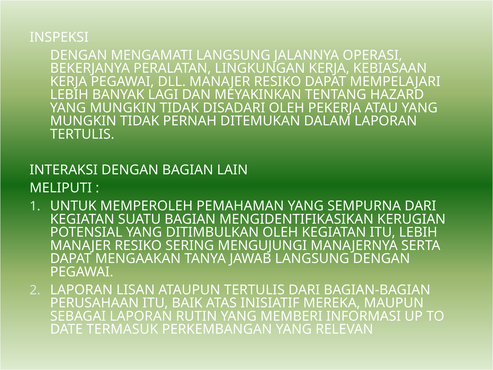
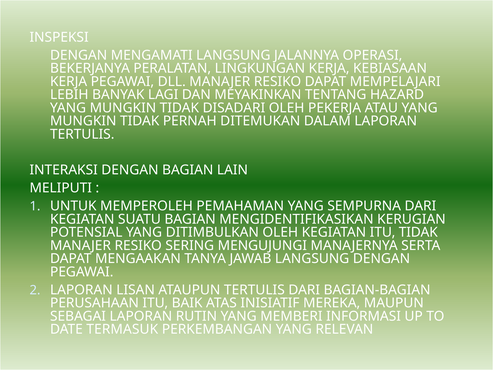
ITU LEBIH: LEBIH -> TIDAK (418, 232)
